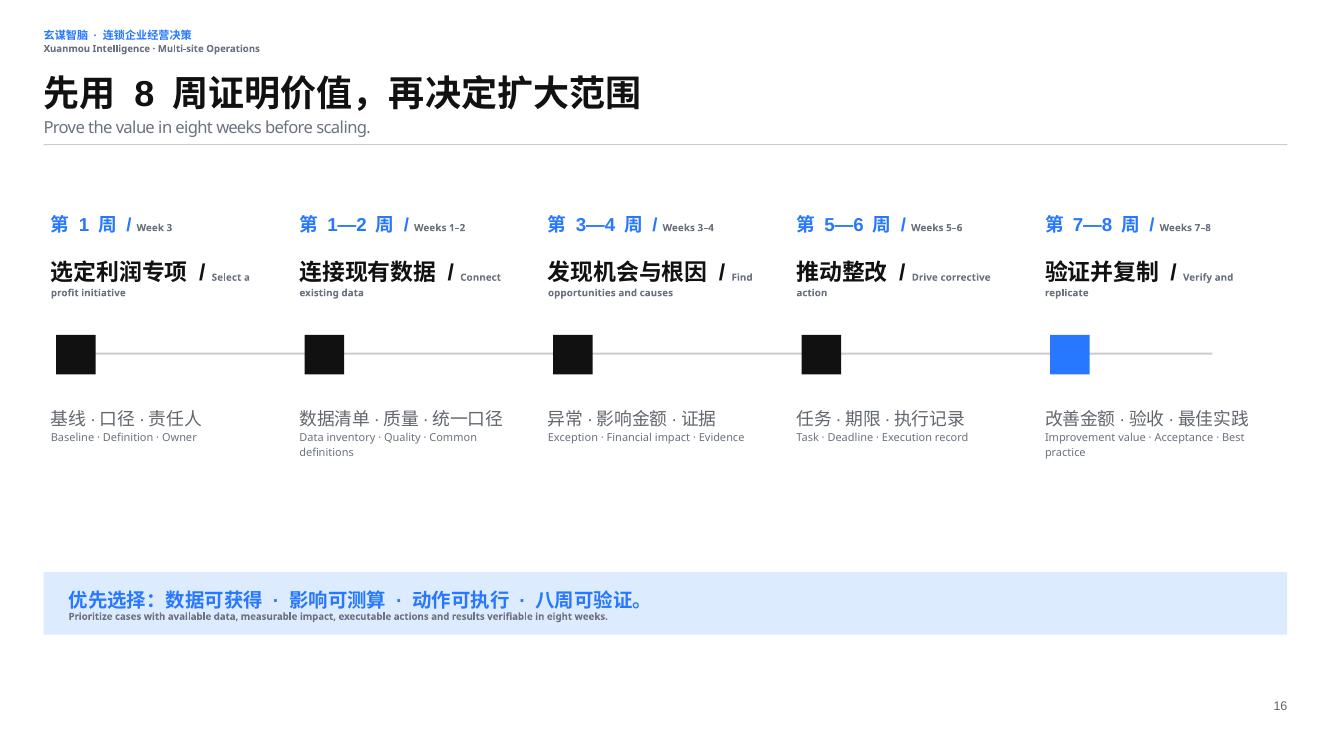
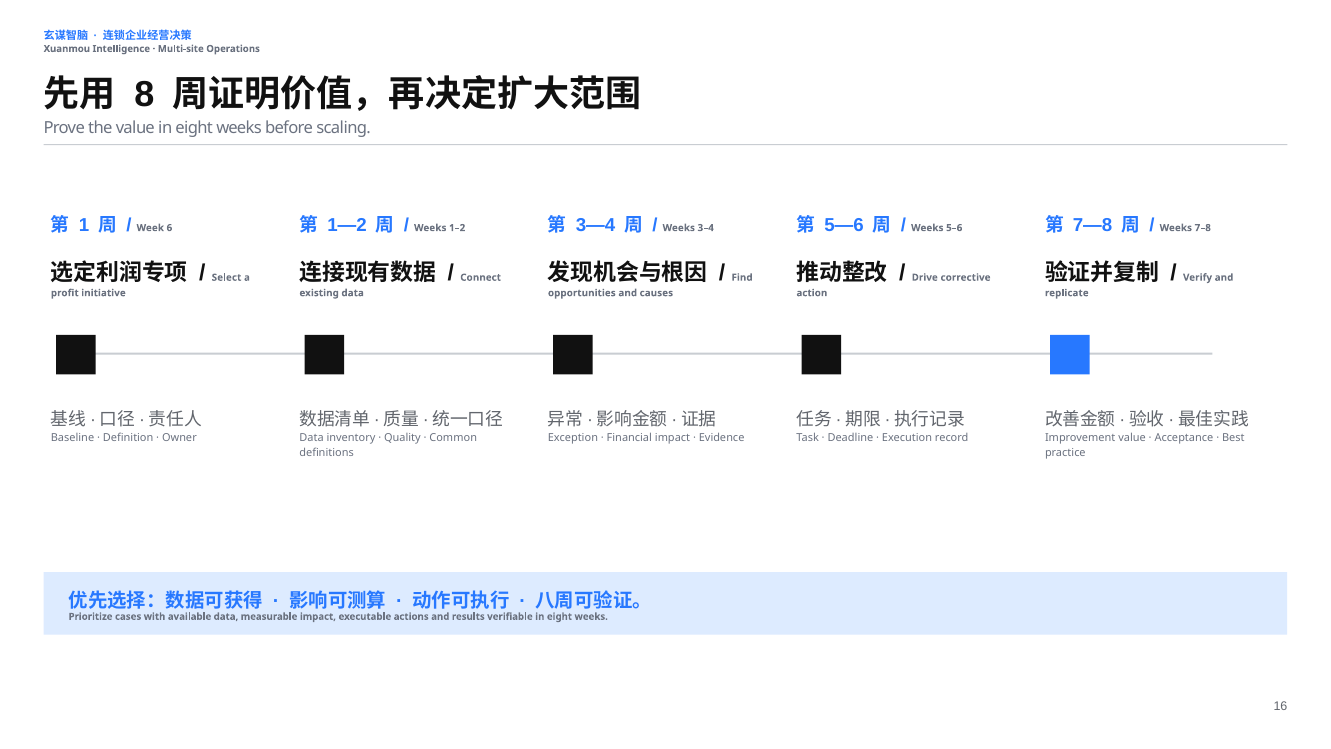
3: 3 -> 6 (169, 228)
